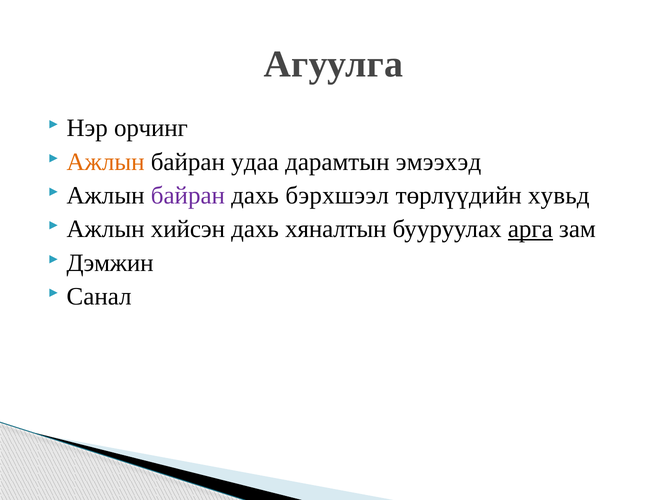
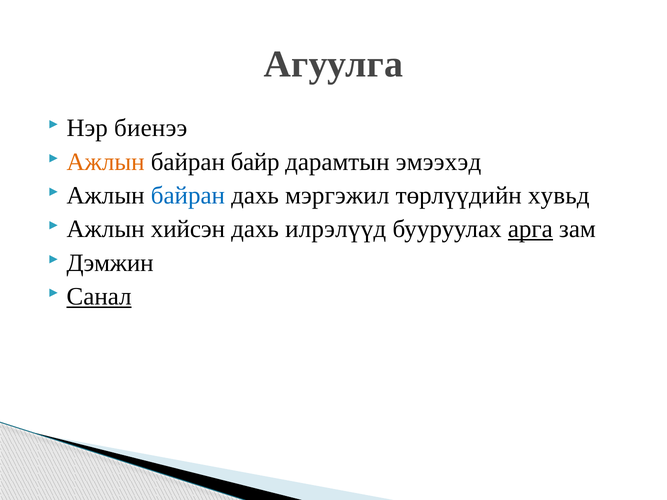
орчинг: орчинг -> биенээ (151, 128)
удаа: удаа -> байр (255, 162)
байран colour: purple -> blue (188, 196)
бэрхшээл: бэрхшээл -> мэргэжил (337, 196)
хяналтын: хяналтын -> илрэлүүд (336, 229)
Санал underline: none -> present (99, 297)
